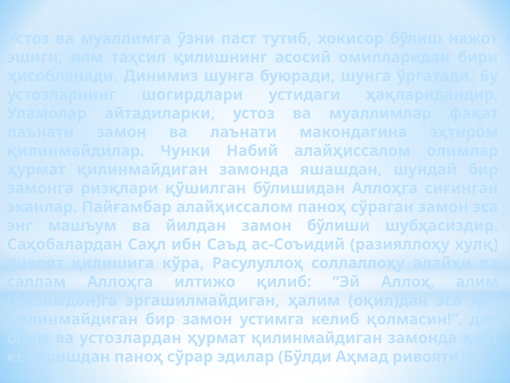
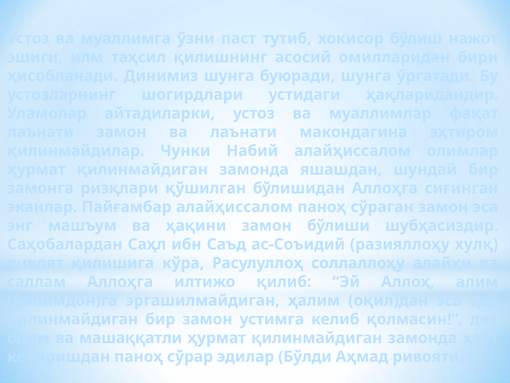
йилдан: йилдан -> ҳақини (196, 225)
устозлардан: устозлардан -> машаққатли (131, 338)
